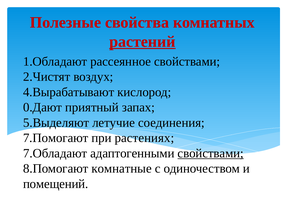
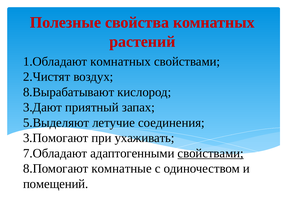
растений underline: present -> none (142, 42)
1.Обладают рассеянное: рассеянное -> комнатных (121, 62)
4.Вырабатывают: 4.Вырабатывают -> 8.Вырабатывают (69, 92)
0.Дают: 0.Дают -> 3.Дают (42, 107)
7.Помогают: 7.Помогают -> 3.Помогают (56, 138)
растениях: растениях -> ухаживать (145, 138)
